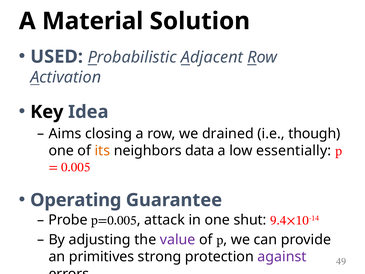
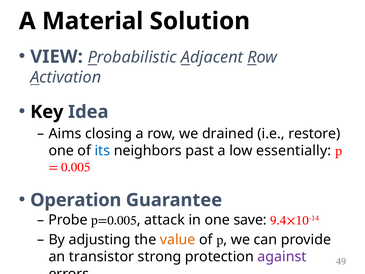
USED: USED -> VIEW (57, 57)
though: though -> restore (314, 134)
its colour: orange -> blue (102, 151)
data: data -> past (200, 151)
Operating: Operating -> Operation (76, 200)
shut: shut -> save (250, 220)
value colour: purple -> orange (178, 239)
primitives: primitives -> transistor (101, 257)
